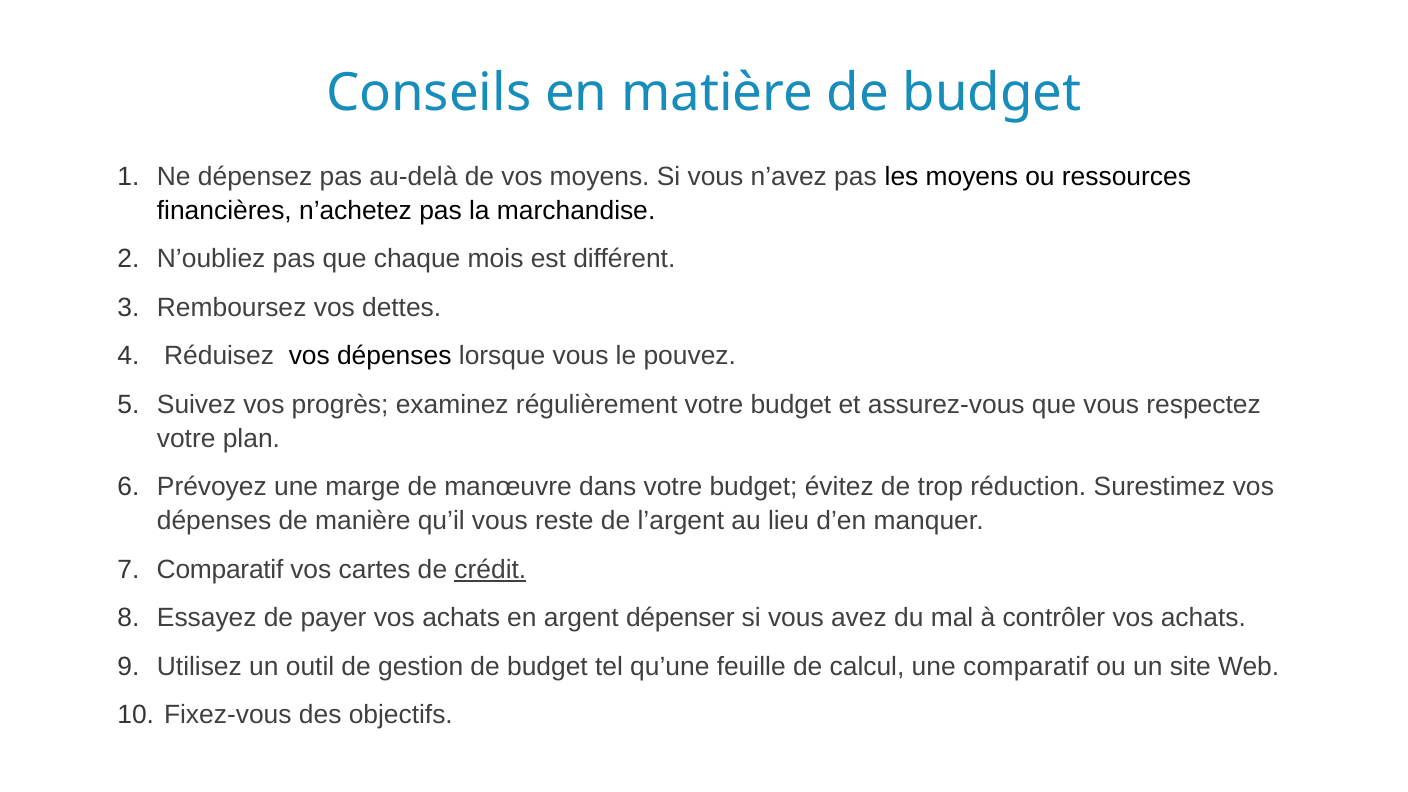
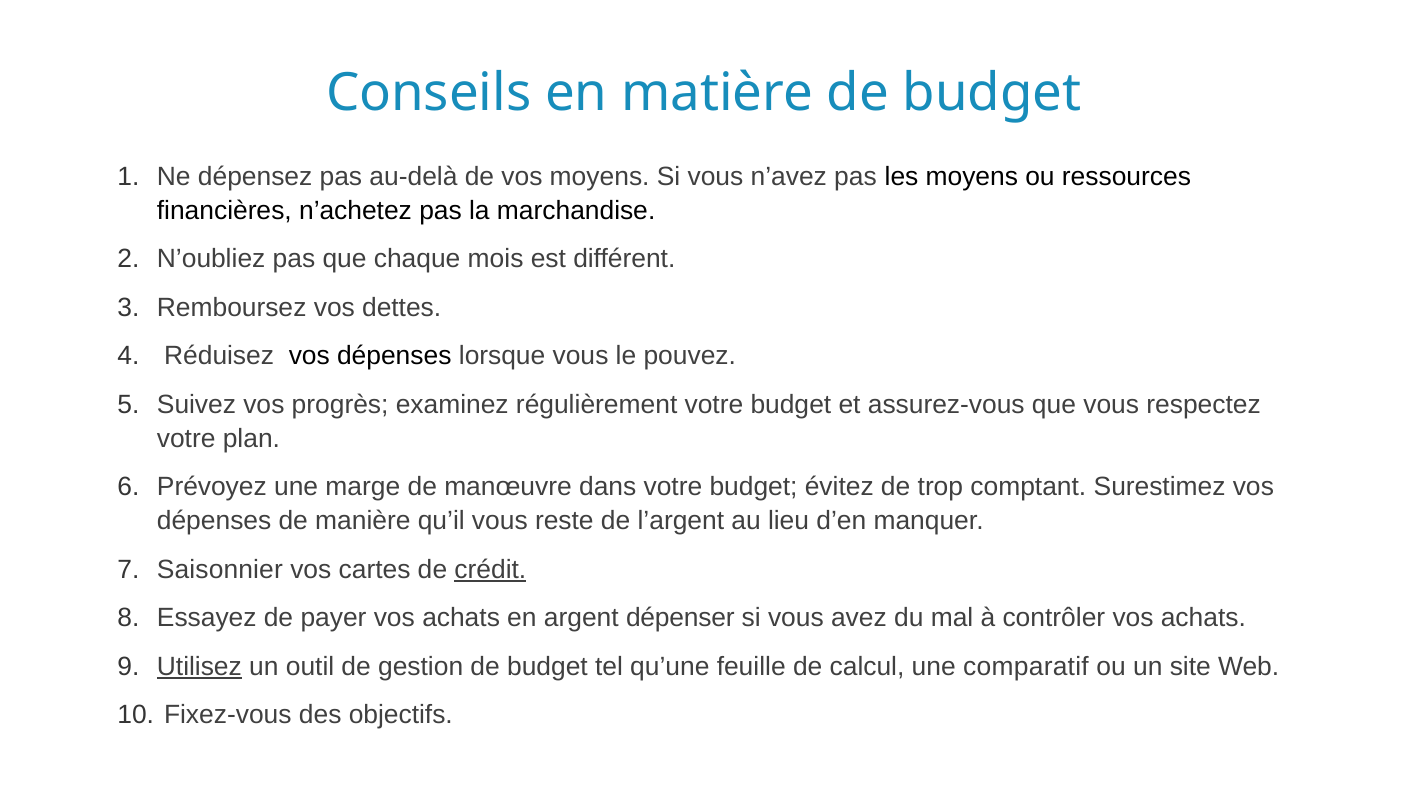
réduction: réduction -> comptant (1028, 487)
Comparatif: Comparatif -> Saisonnier (220, 569)
Utilisez underline: none -> present (199, 667)
